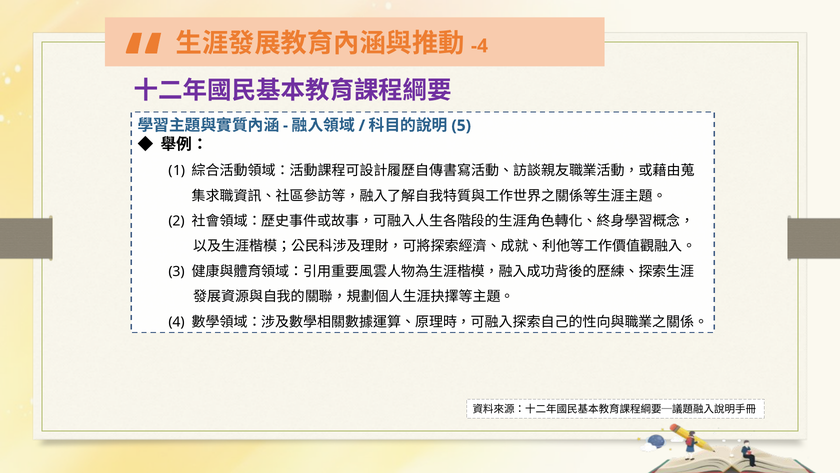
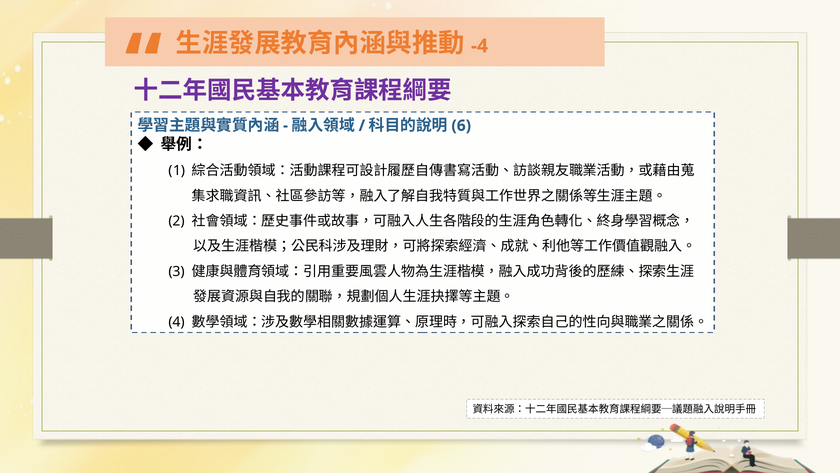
5: 5 -> 6 (461, 126)
